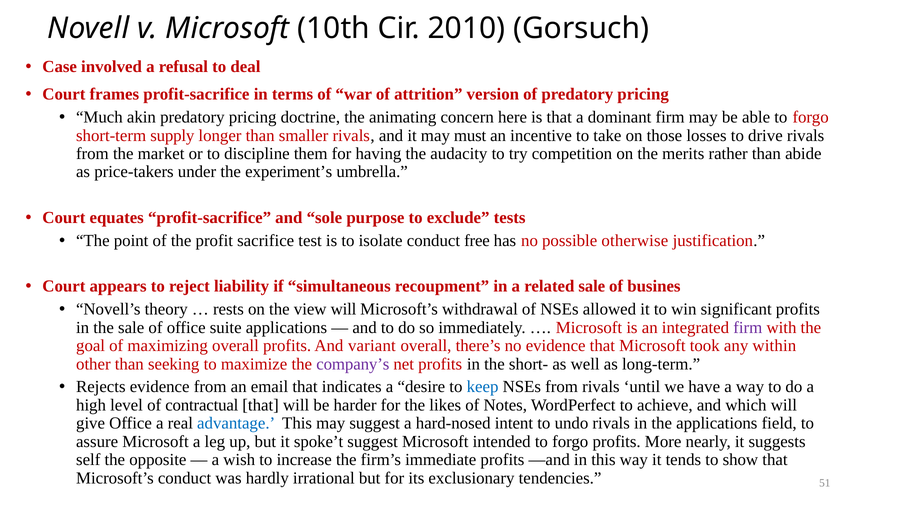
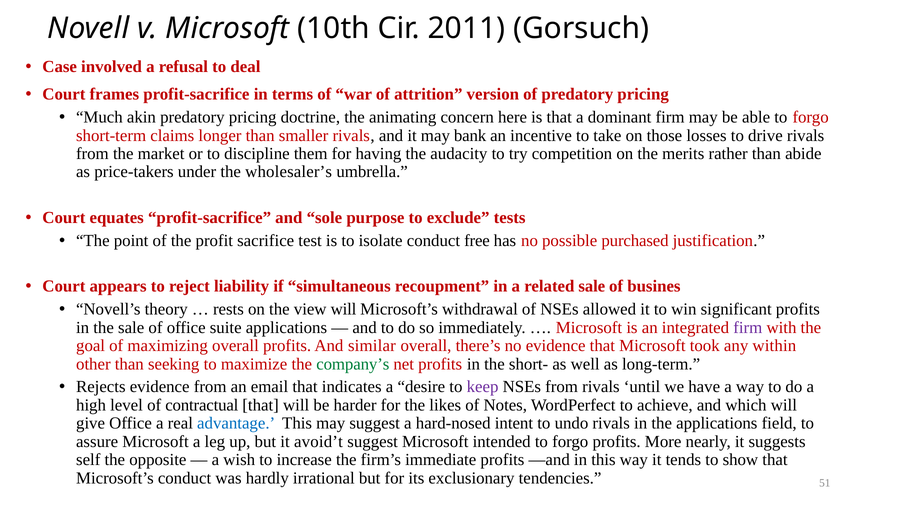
2010: 2010 -> 2011 (467, 28)
supply: supply -> claims (172, 135)
must: must -> bank (470, 135)
experiment’s: experiment’s -> wholesaler’s (289, 172)
otherwise: otherwise -> purchased (635, 240)
variant: variant -> similar (372, 346)
company’s colour: purple -> green (353, 364)
keep colour: blue -> purple (483, 387)
spoke’t: spoke’t -> avoid’t (318, 441)
